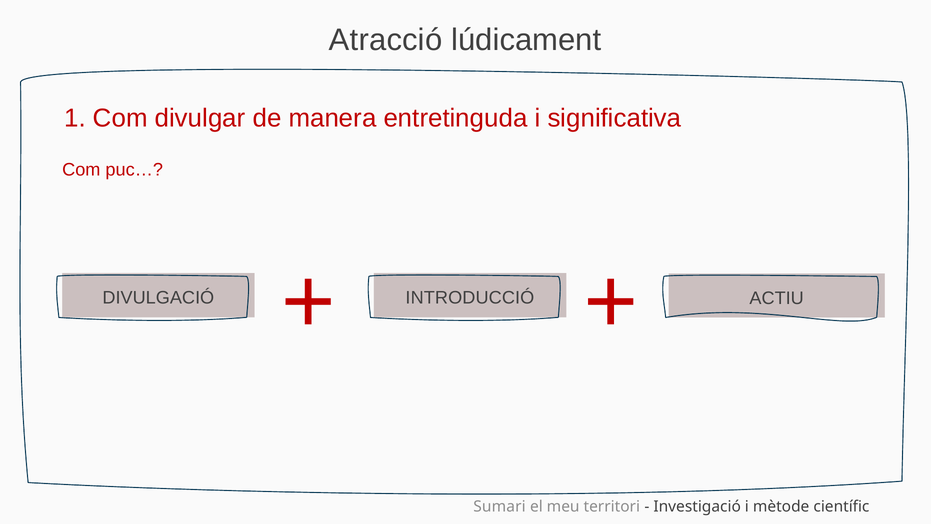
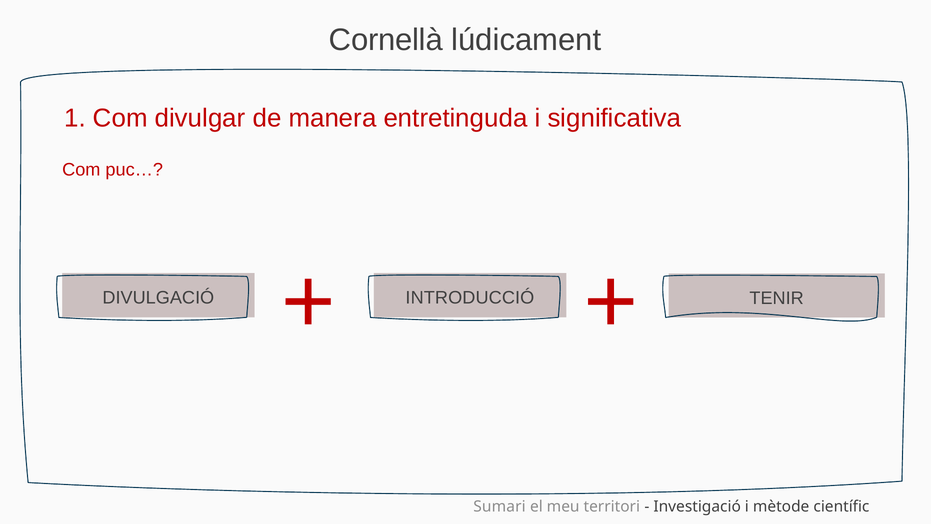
Atracció: Atracció -> Cornellà (386, 40)
ACTIU: ACTIU -> TENIR (777, 298)
